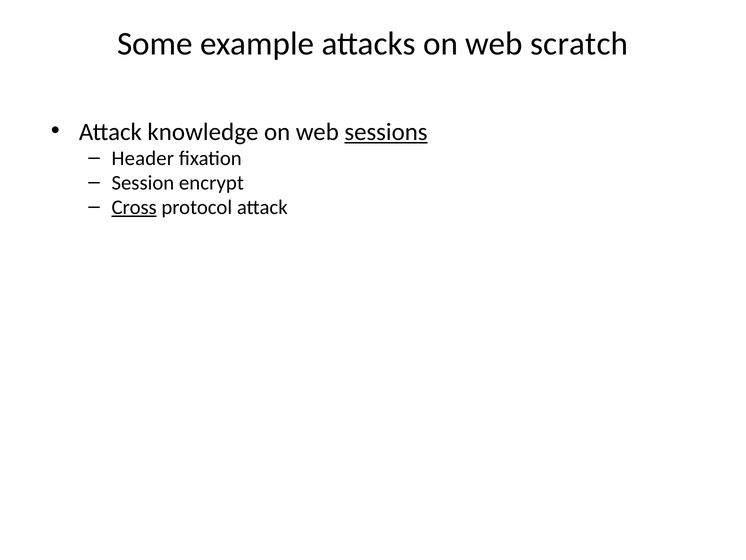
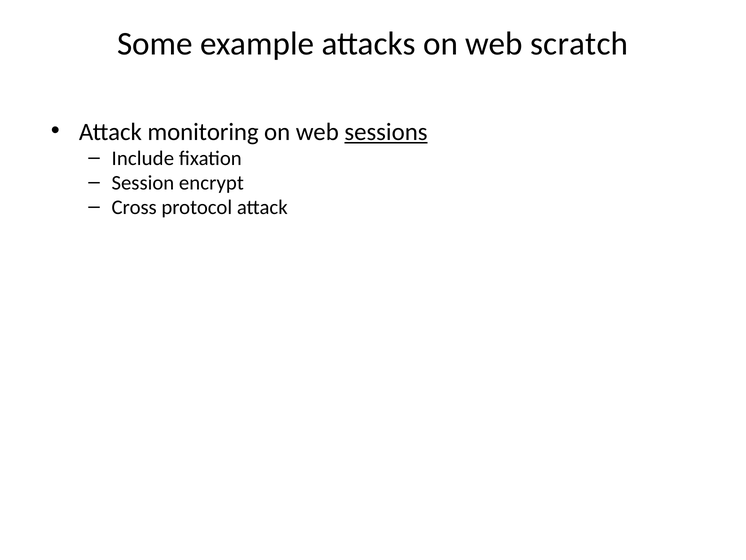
knowledge: knowledge -> monitoring (203, 132)
Header: Header -> Include (143, 158)
Cross underline: present -> none (134, 207)
